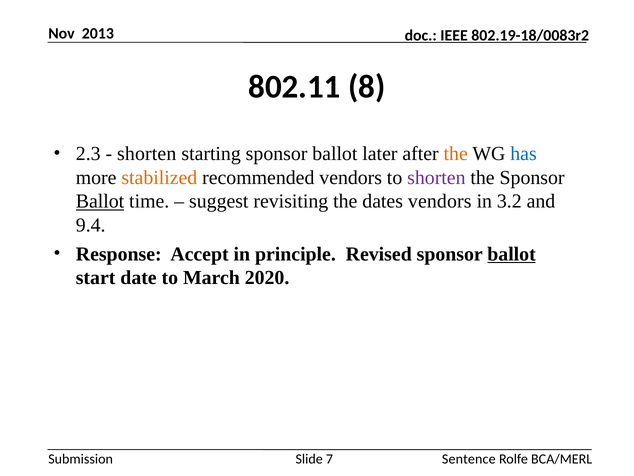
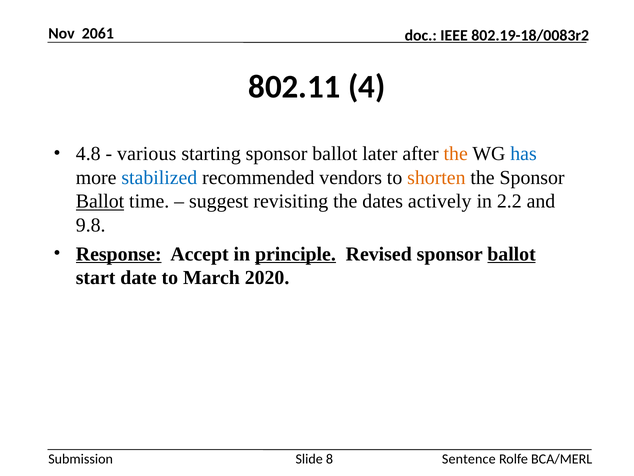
2013: 2013 -> 2061 (98, 34)
8: 8 -> 4 (367, 87)
2.3: 2.3 -> 4.8 (88, 154)
shorten: shorten -> various (147, 154)
stabilized colour: orange -> blue (159, 177)
shorten colour: purple -> orange (436, 177)
dates vendors: vendors -> actively (440, 201)
3.2: 3.2 -> 2.2 (509, 201)
9.4: 9.4 -> 9.8 (91, 225)
Response underline: none -> present (119, 254)
principle underline: none -> present (295, 254)
7: 7 -> 8 (330, 458)
